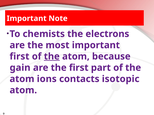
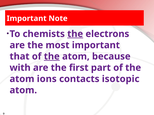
the underline: none -> present (75, 34)
first: first -> that (20, 57)
gain: gain -> with (20, 68)
